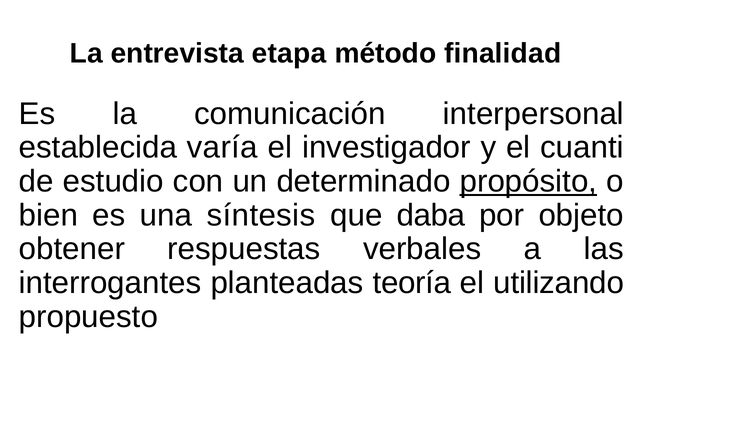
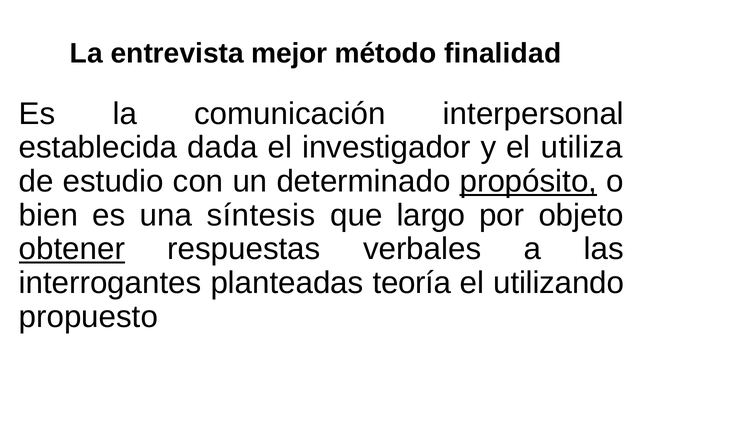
etapa: etapa -> mejor (289, 53)
varía: varía -> dada (222, 148)
cuanti: cuanti -> utiliza (582, 148)
daba: daba -> largo (431, 215)
obtener underline: none -> present (72, 249)
